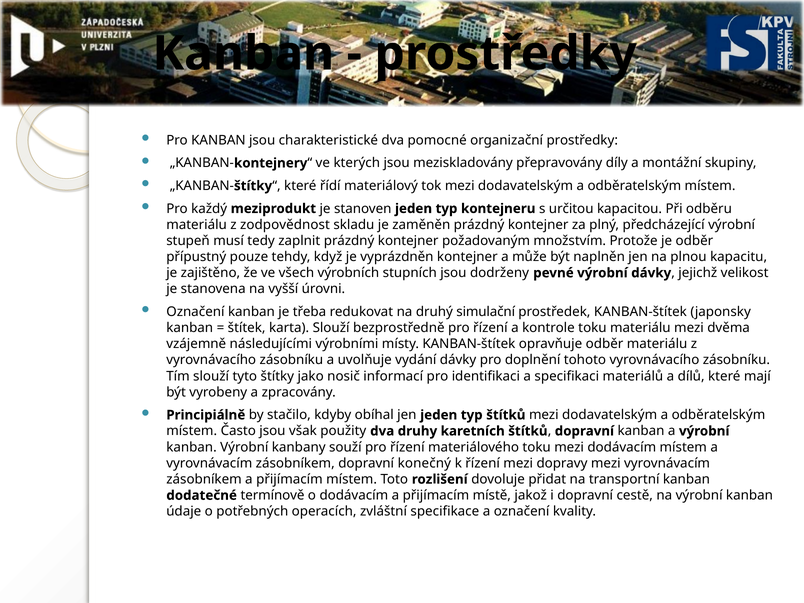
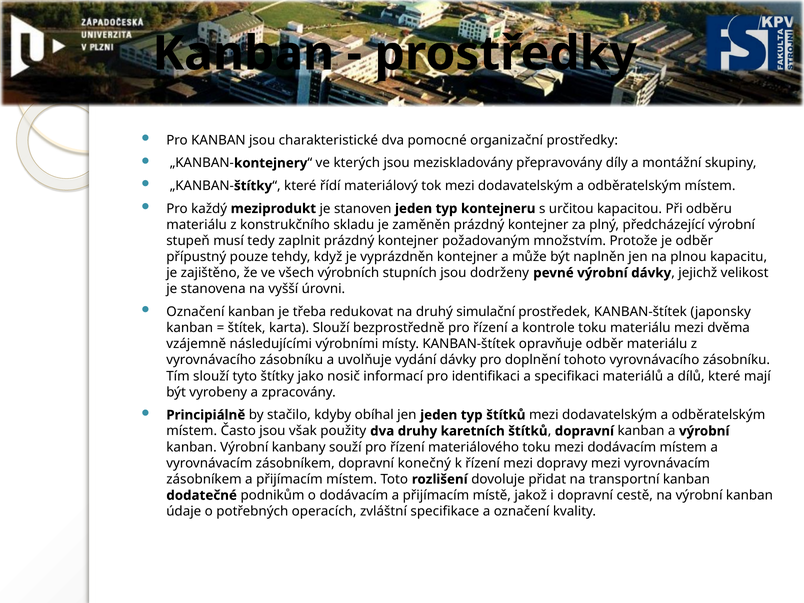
zodpovědnost: zodpovědnost -> konstrukčního (285, 225)
termínově: termínově -> podnikům (272, 495)
